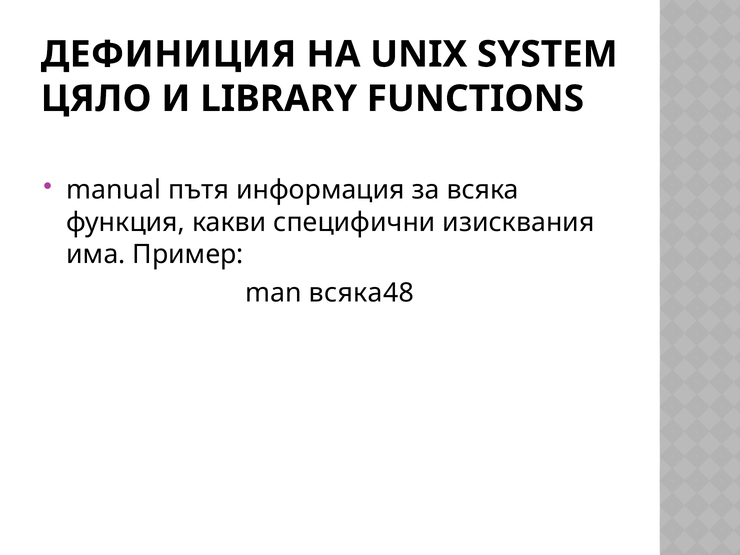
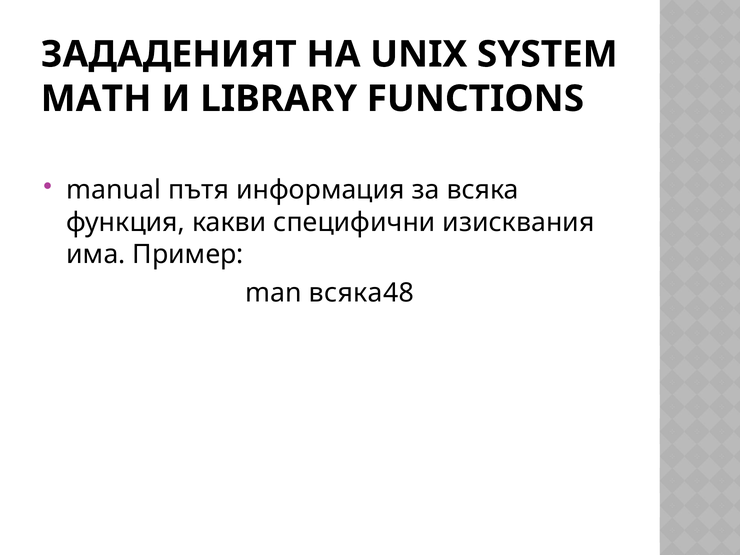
ДЕФИНИЦИЯ: ДЕФИНИЦИЯ -> ЗАДАДЕНИЯТ (169, 54)
ЦЯЛО: ЦЯЛО -> MATH (96, 99)
